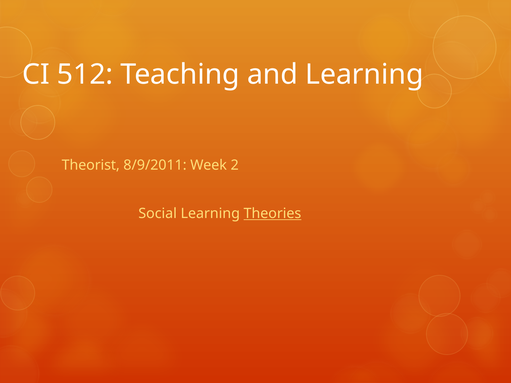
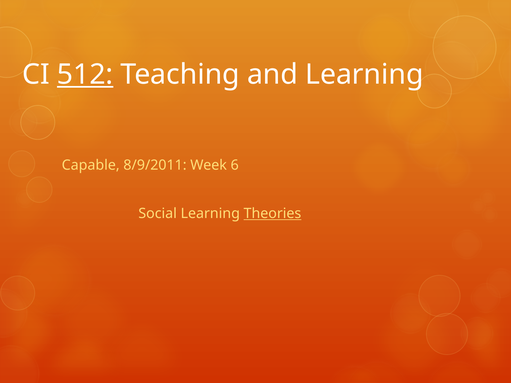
512 underline: none -> present (85, 75)
Theorist: Theorist -> Capable (91, 165)
2: 2 -> 6 (235, 165)
